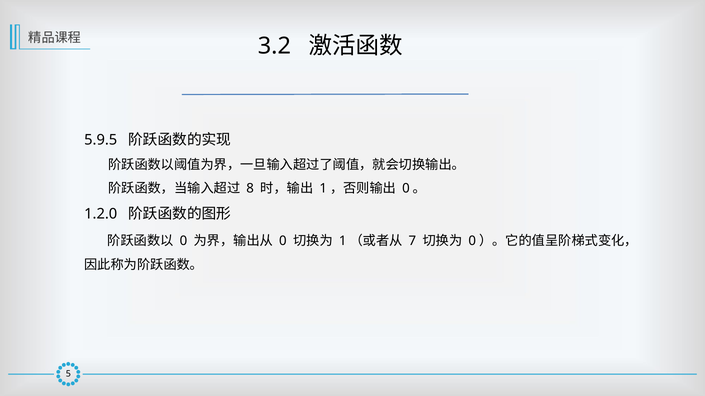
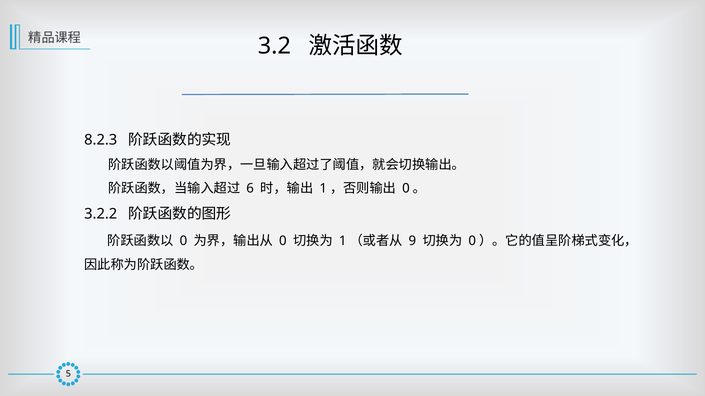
5.9.5: 5.9.5 -> 8.2.3 (101, 140)
8: 8 -> 6 (250, 189)
1.2.0: 1.2.0 -> 3.2.2 (101, 214)
7: 7 -> 9 (412, 241)
